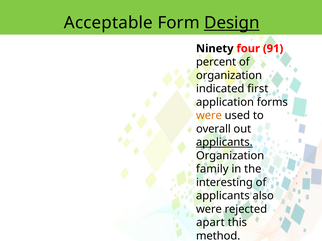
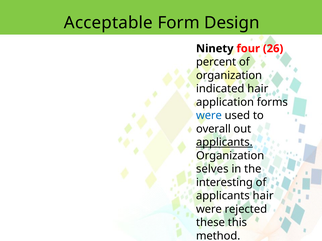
Design underline: present -> none (232, 23)
91: 91 -> 26 (273, 49)
indicated first: first -> hair (258, 89)
were colour: orange -> blue (209, 116)
family: family -> selves (212, 169)
applicants also: also -> hair (263, 196)
apart: apart -> these (210, 223)
